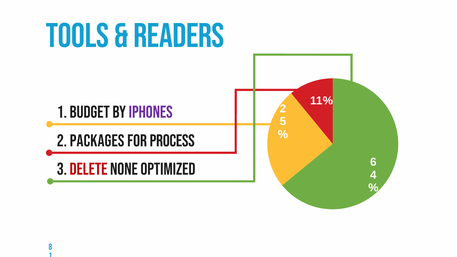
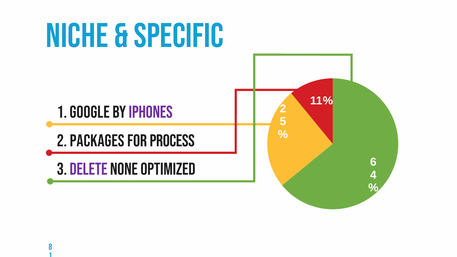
Tools: Tools -> Niche (77, 36)
readers: readers -> specific (179, 36)
budget: budget -> google (90, 112)
delete colour: red -> purple (89, 169)
